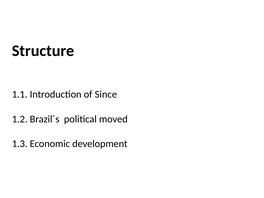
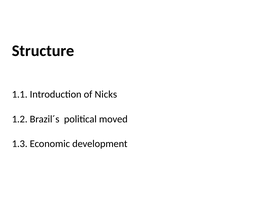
Since: Since -> Nicks (106, 94)
